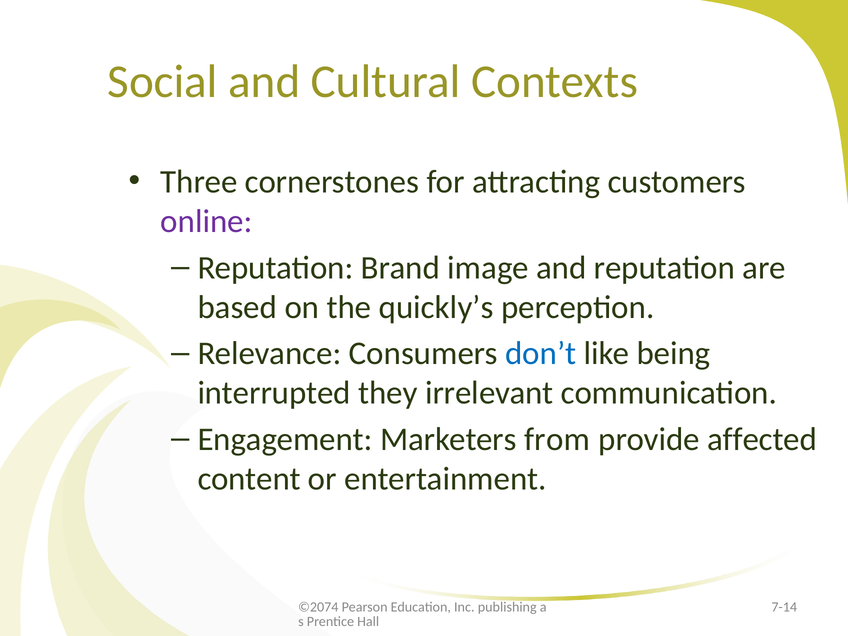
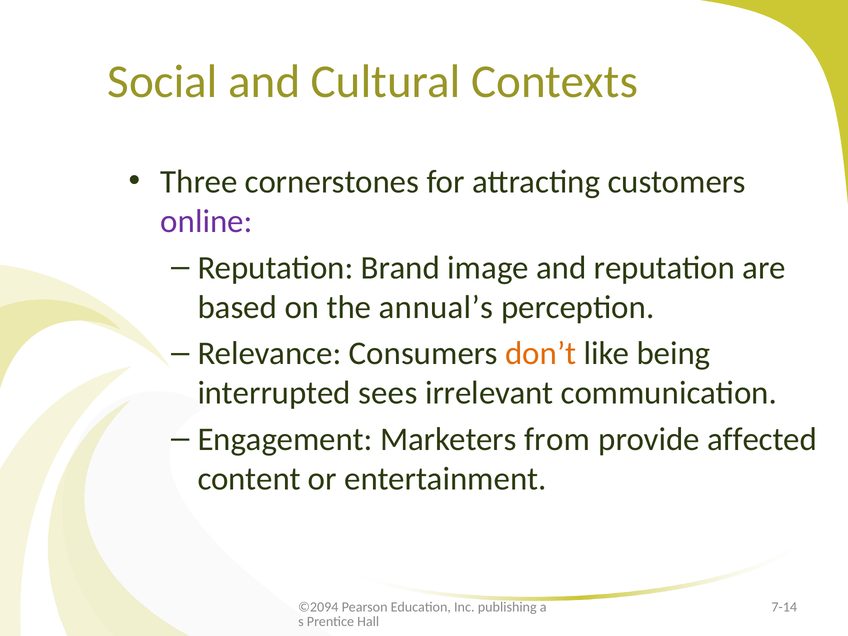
quickly’s: quickly’s -> annual’s (436, 307)
don’t colour: blue -> orange (541, 353)
they: they -> sees (388, 393)
©2074: ©2074 -> ©2094 (318, 607)
